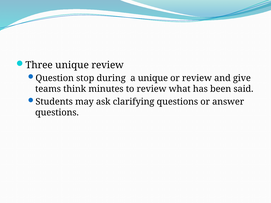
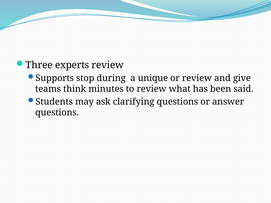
Three unique: unique -> experts (72, 65)
Question: Question -> Supports (55, 78)
